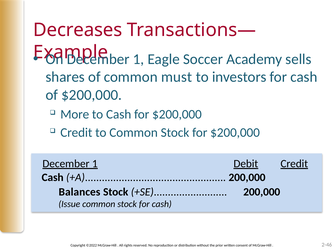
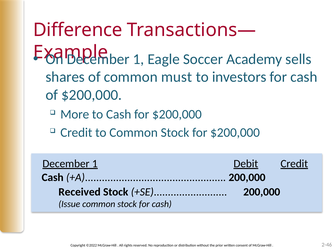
Decreases: Decreases -> Difference (78, 30)
Balances: Balances -> Received (80, 192)
